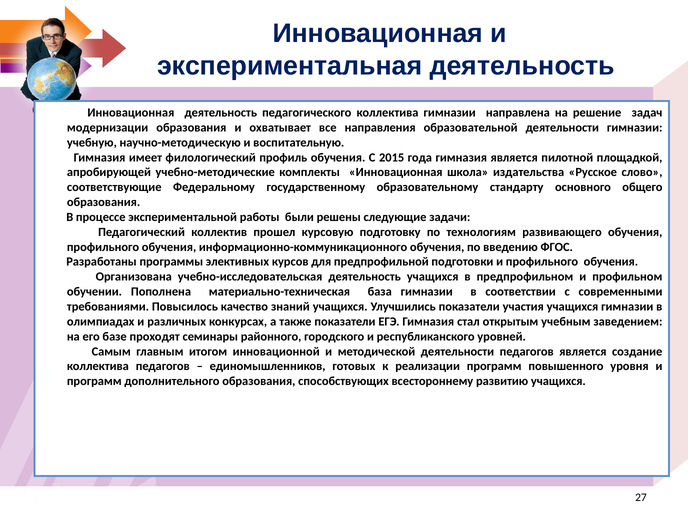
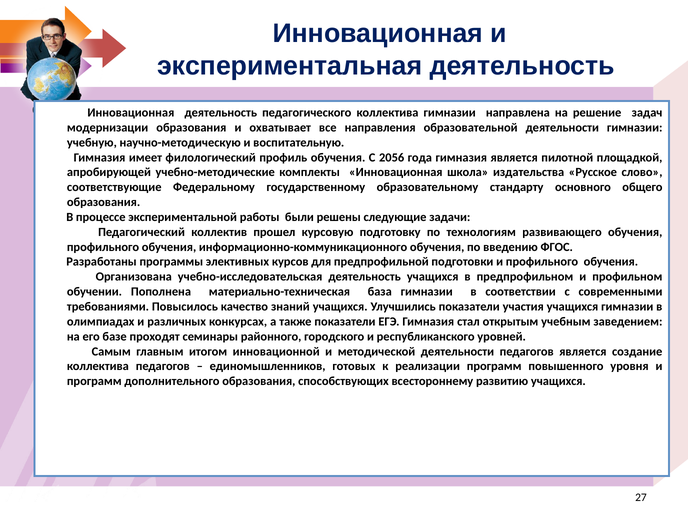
2015: 2015 -> 2056 (392, 157)
